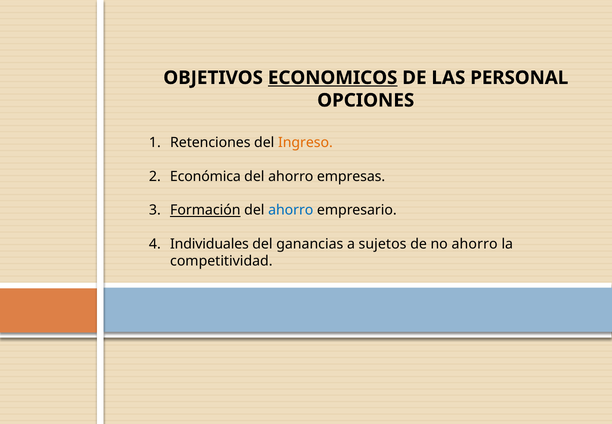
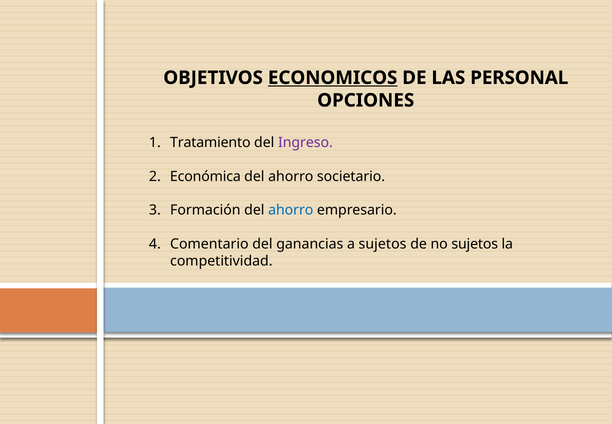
Retenciones: Retenciones -> Tratamiento (210, 142)
Ingreso colour: orange -> purple (305, 142)
empresas: empresas -> societario (351, 176)
Formación underline: present -> none (205, 210)
Individuales: Individuales -> Comentario (209, 244)
no ahorro: ahorro -> sujetos (475, 244)
